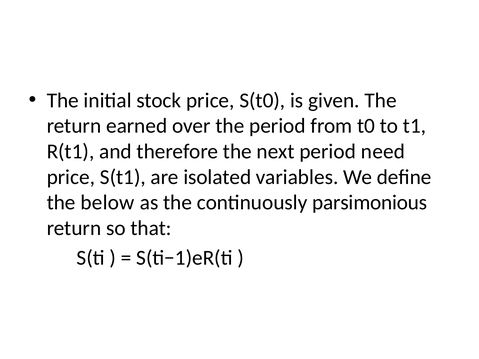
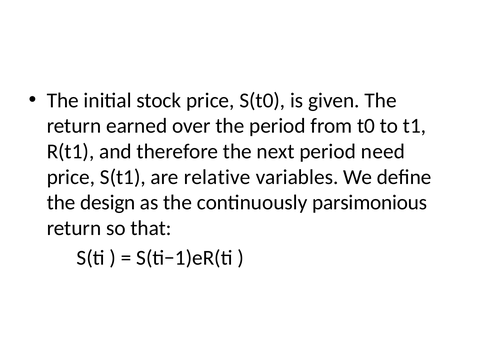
isolated: isolated -> relative (217, 177)
below: below -> design (108, 203)
